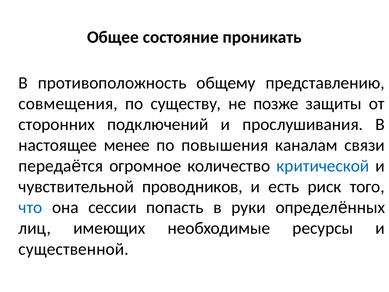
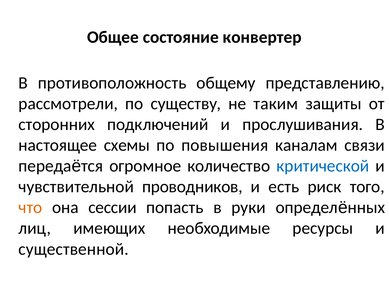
проникать: проникать -> конвертер (262, 37)
совмещения: совмещения -> рассмотрели (68, 104)
позже: позже -> таким (276, 104)
менее: менее -> схемы (127, 145)
что colour: blue -> orange (30, 207)
